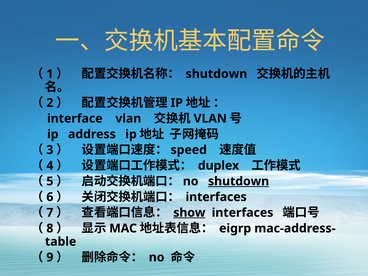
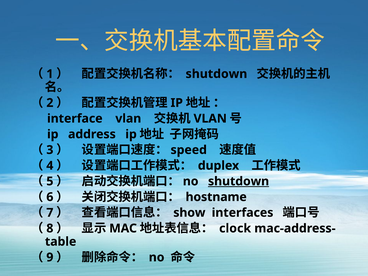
interfaces: interfaces -> hostname (216, 197)
show underline: present -> none (189, 213)
eigrp: eigrp -> clock (235, 228)
